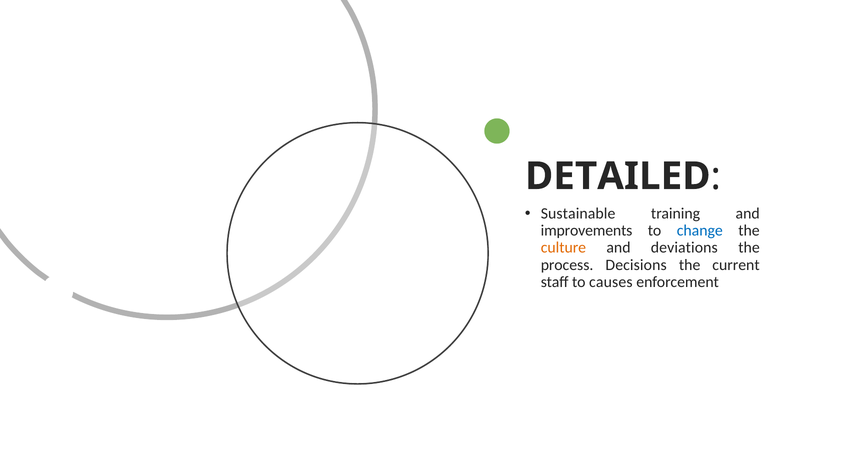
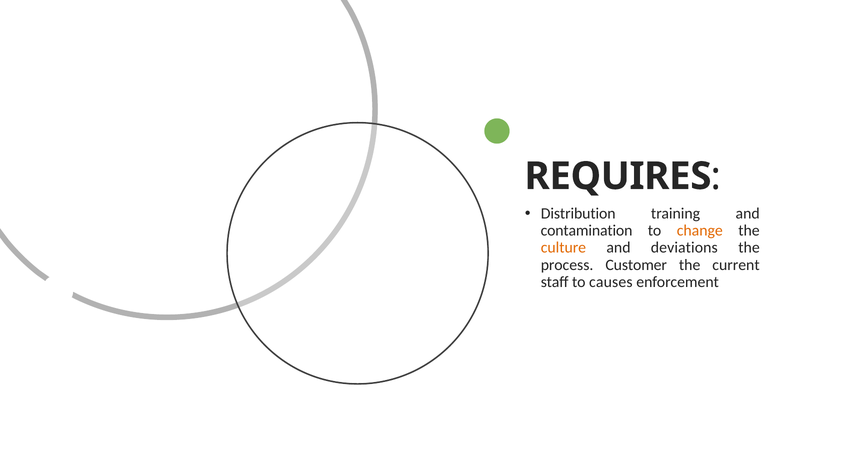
DETAILED: DETAILED -> REQUIRES (618, 176)
Sustainable: Sustainable -> Distribution (578, 213)
improvements: improvements -> contamination (587, 231)
change colour: blue -> orange (700, 231)
Decisions: Decisions -> Customer (636, 265)
